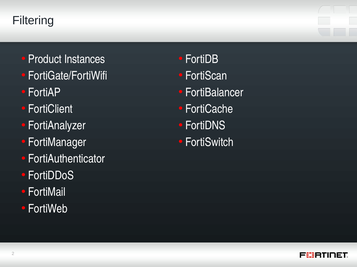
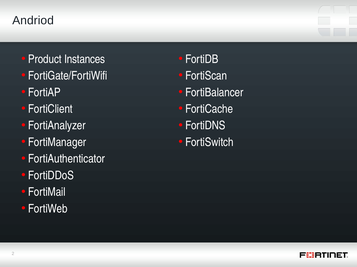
Filtering: Filtering -> Andriod (33, 20)
